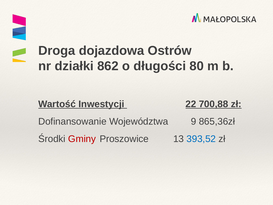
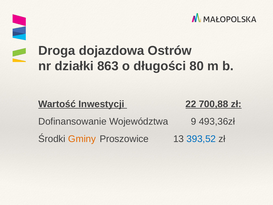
862: 862 -> 863 (108, 66)
865,36zł: 865,36zł -> 493,36zł (217, 121)
Gminy colour: red -> orange (82, 139)
